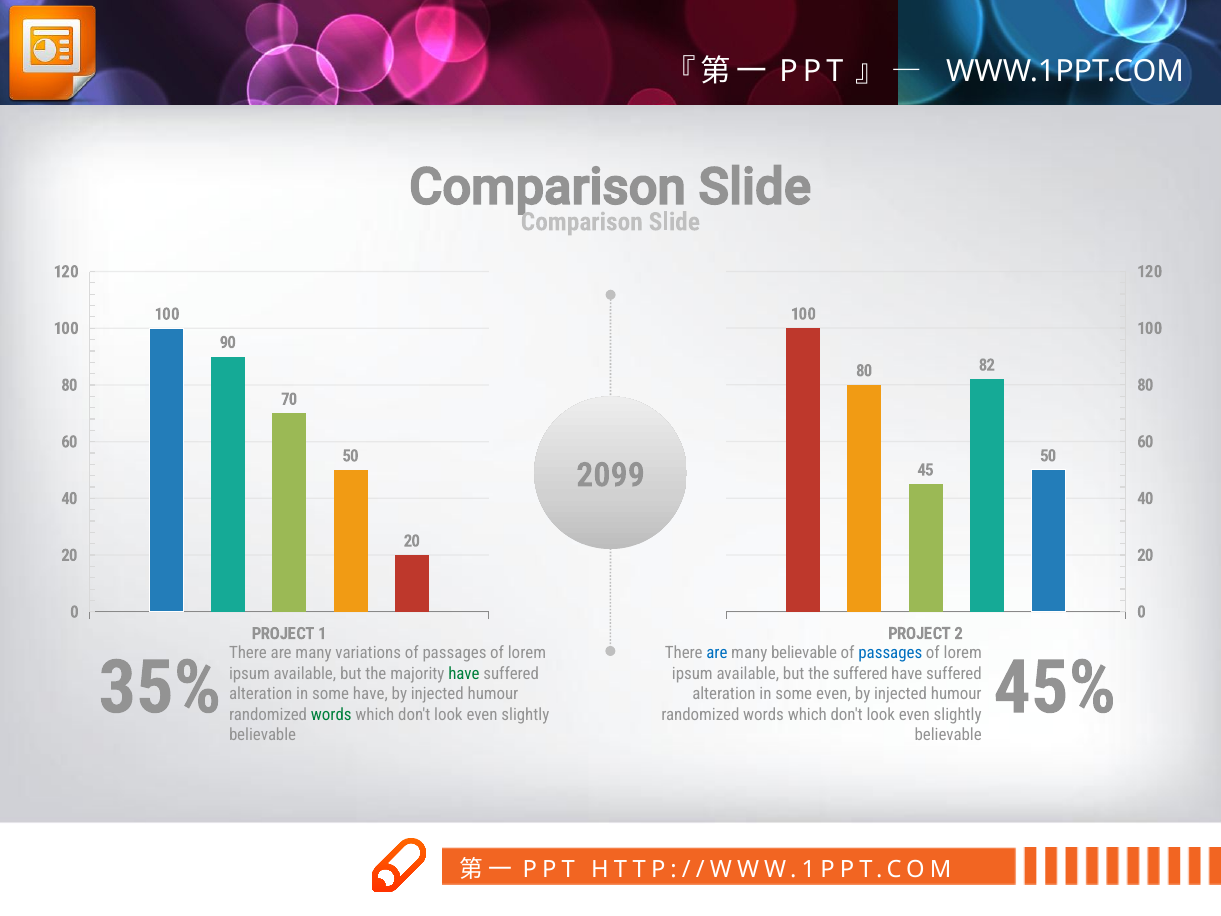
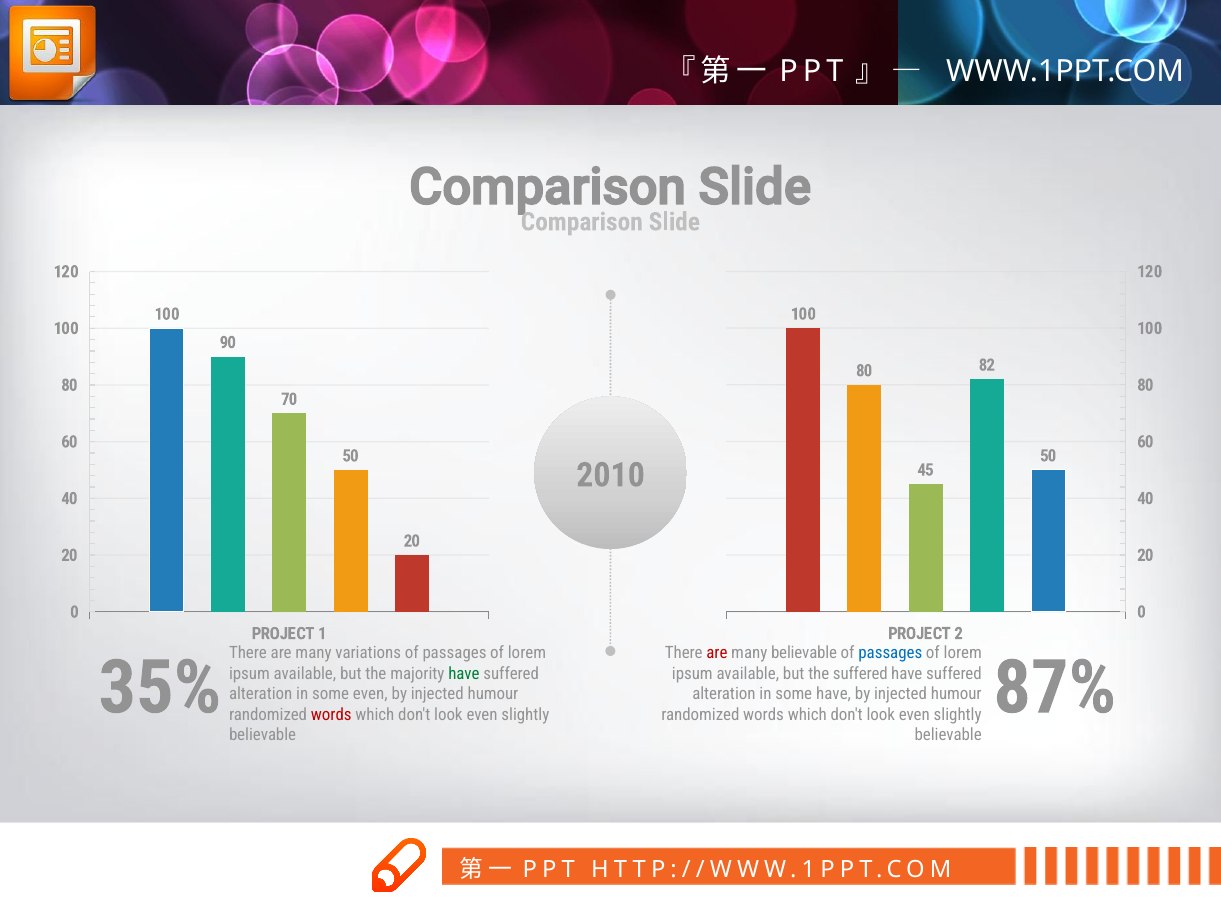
2099: 2099 -> 2010 (611, 475)
are colour: blue -> red (717, 653)
45%: 45% -> 87% (1055, 688)
some have: have -> even (370, 694)
some even: even -> have (834, 694)
words colour: green -> red (331, 714)
